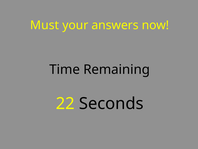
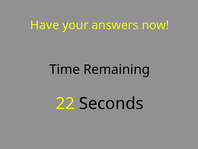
Must: Must -> Have (45, 25)
